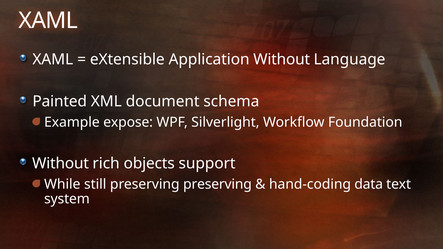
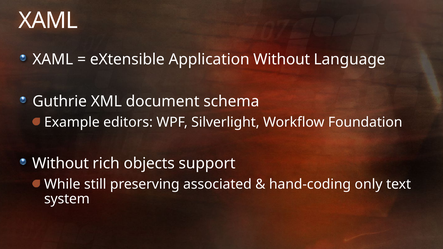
Painted: Painted -> Guthrie (60, 102)
expose: expose -> editors (128, 122)
preserving preserving: preserving -> associated (217, 184)
data: data -> only (369, 184)
